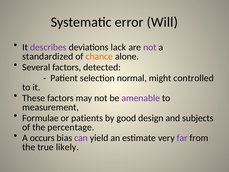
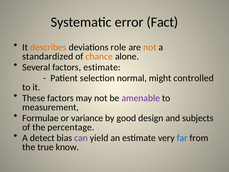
Will: Will -> Fact (162, 22)
describes colour: purple -> orange (48, 47)
lack: lack -> role (118, 47)
not colour: purple -> orange (150, 47)
factors detected: detected -> estimate (102, 67)
patients: patients -> variance (87, 118)
occurs: occurs -> detect (42, 138)
far colour: purple -> blue (182, 138)
likely: likely -> know (67, 147)
